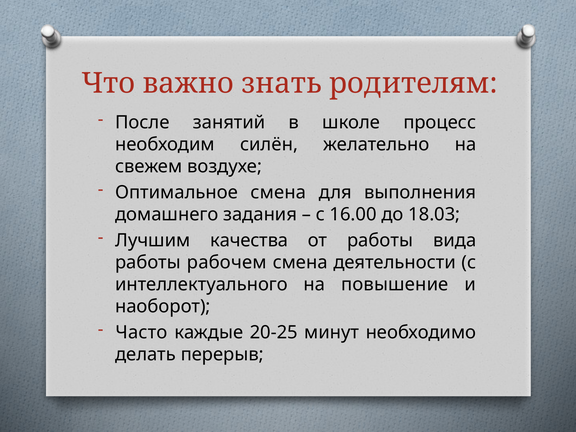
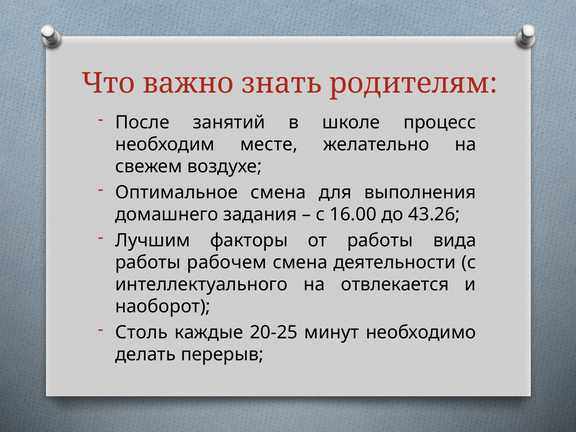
силён: силён -> месте (269, 144)
18.03: 18.03 -> 43.26 (434, 214)
качества: качества -> факторы (249, 240)
повышение: повышение -> отвлекается (395, 284)
Часто: Часто -> Столь (142, 332)
